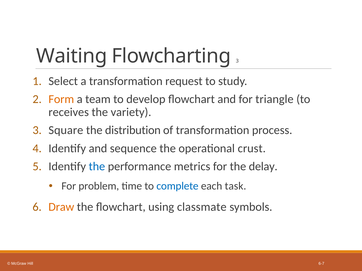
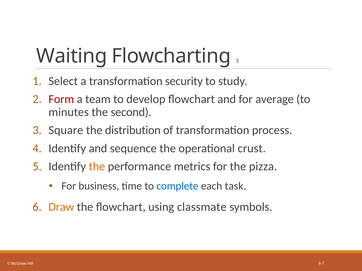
request: request -> security (184, 81)
Form colour: orange -> red (61, 99)
triangle: triangle -> average (275, 99)
receives: receives -> minutes (69, 112)
variety: variety -> second (131, 112)
the colour: blue -> orange (97, 167)
delay: delay -> pizza (263, 167)
problem: problem -> business (99, 186)
